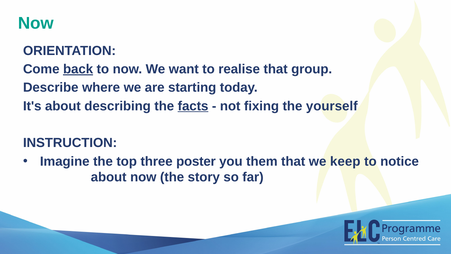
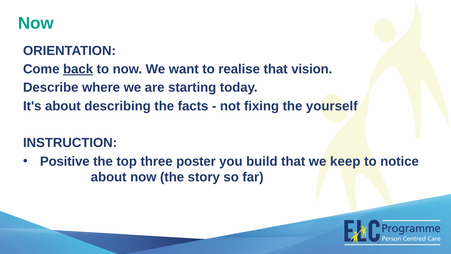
group: group -> vision (312, 69)
facts underline: present -> none (193, 106)
Imagine: Imagine -> Positive (65, 161)
them: them -> build (262, 161)
